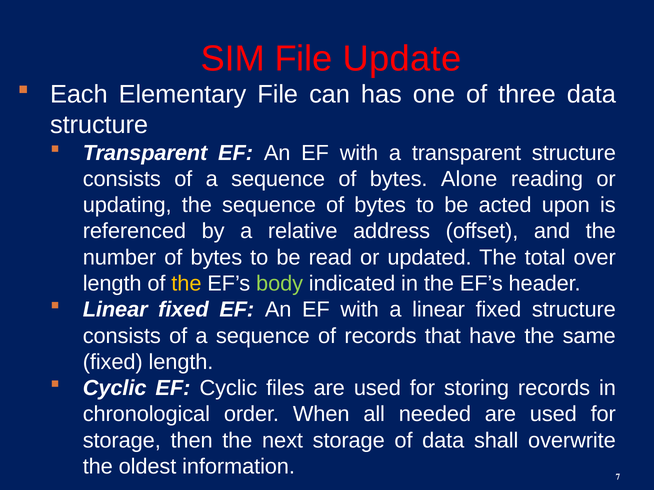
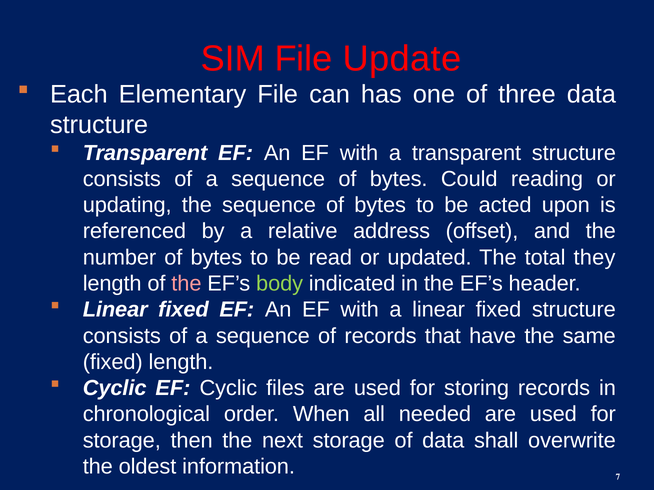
Alone: Alone -> Could (469, 179)
over: over -> they (595, 258)
the colour: yellow -> pink (186, 284)
